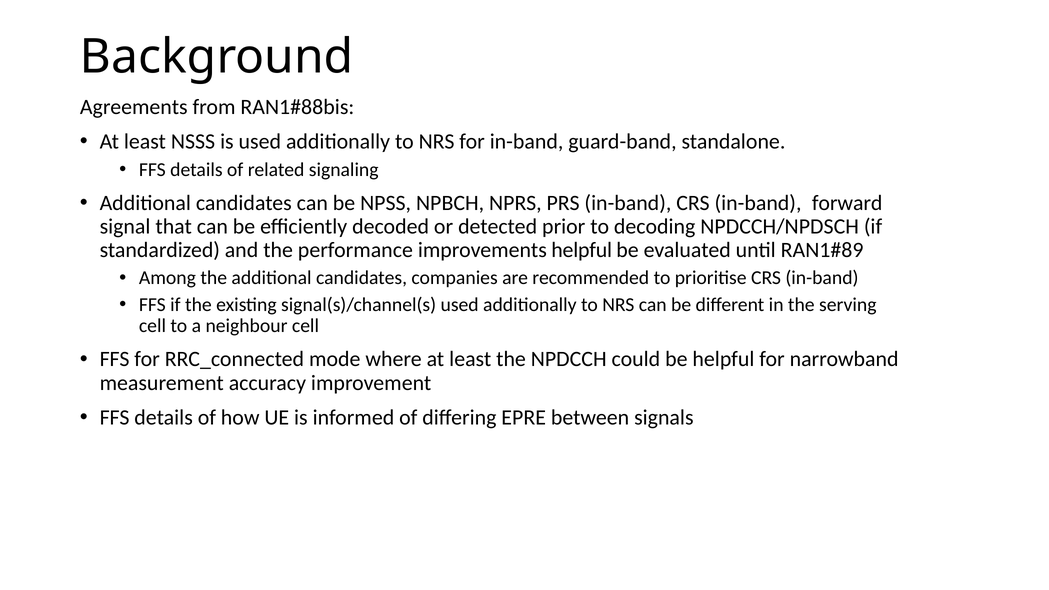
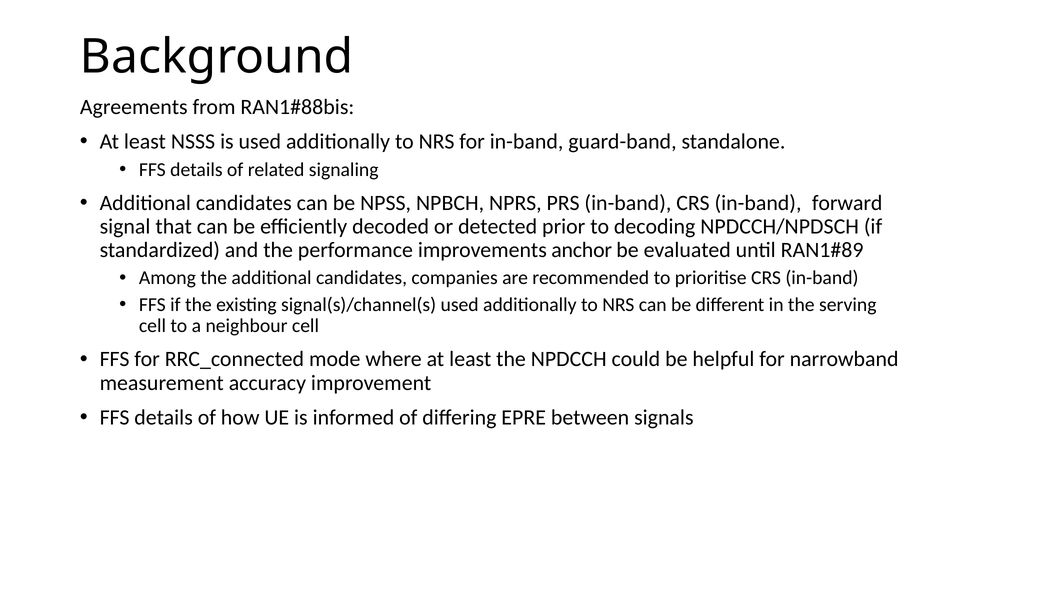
improvements helpful: helpful -> anchor (582, 250)
